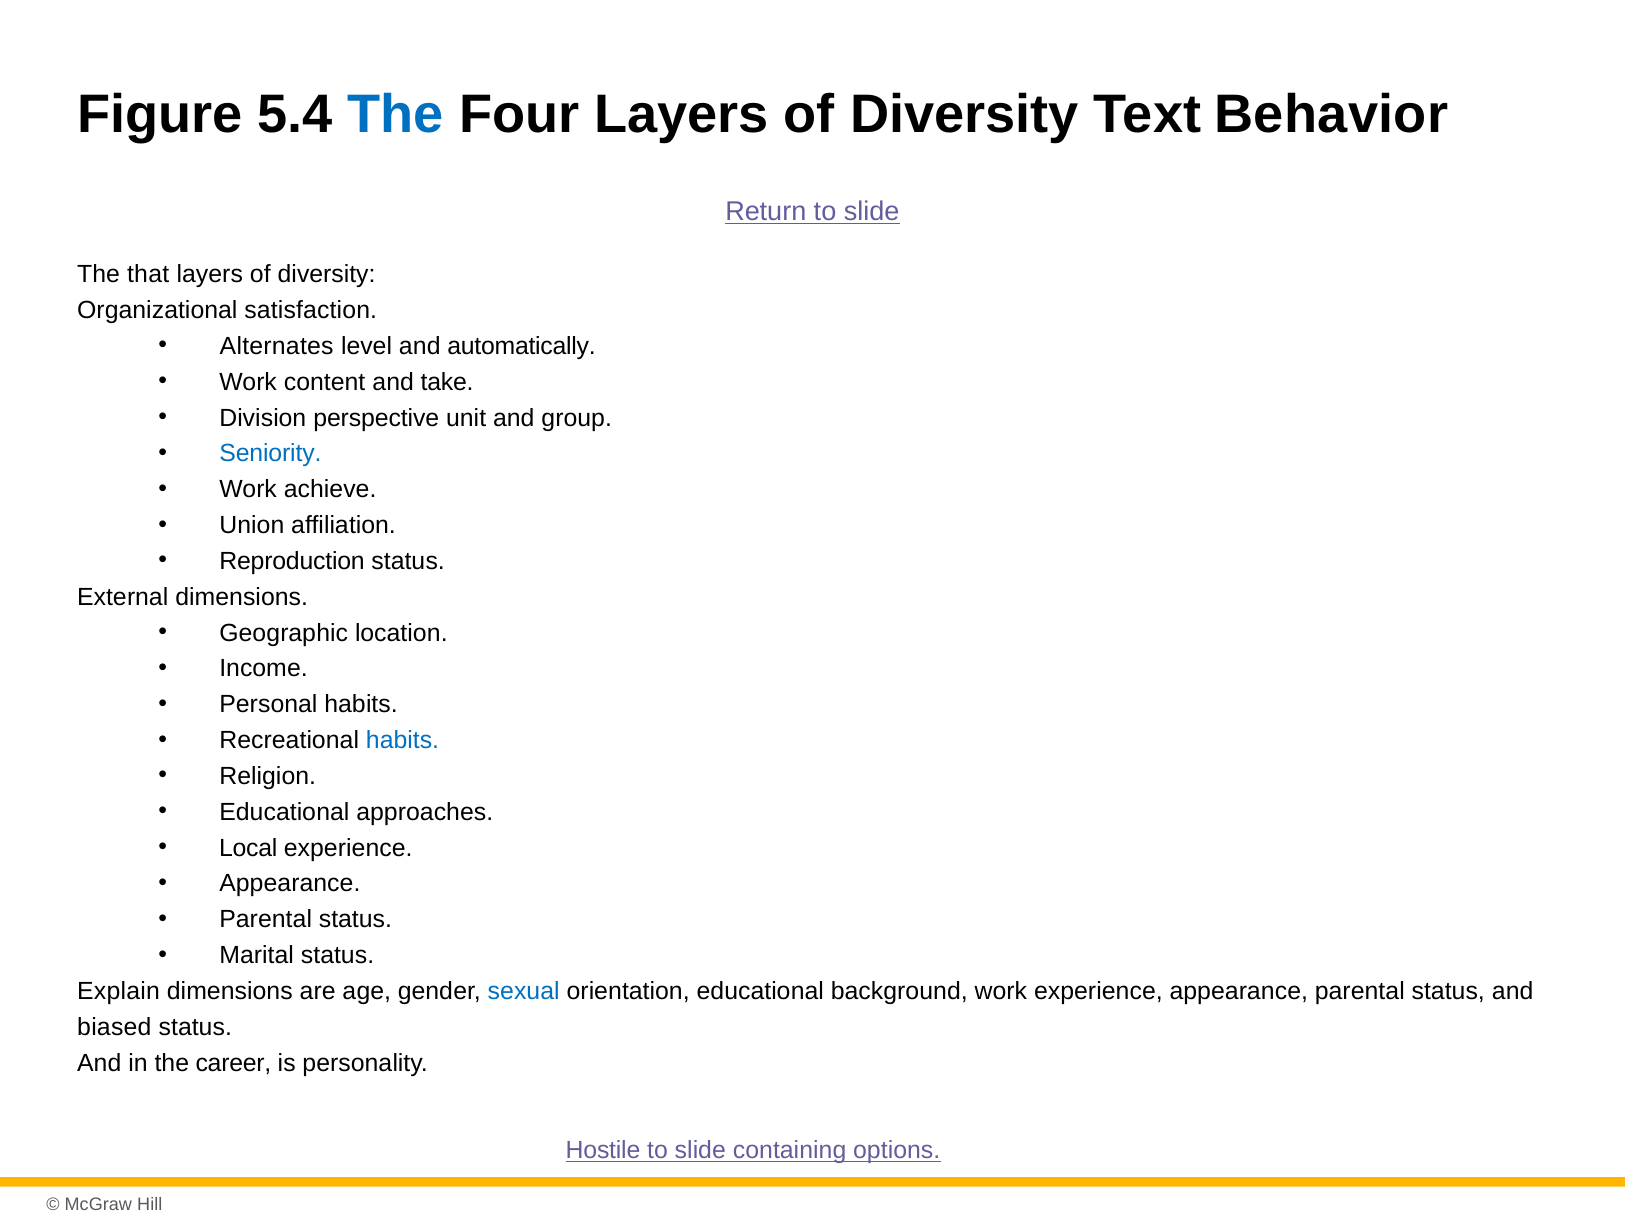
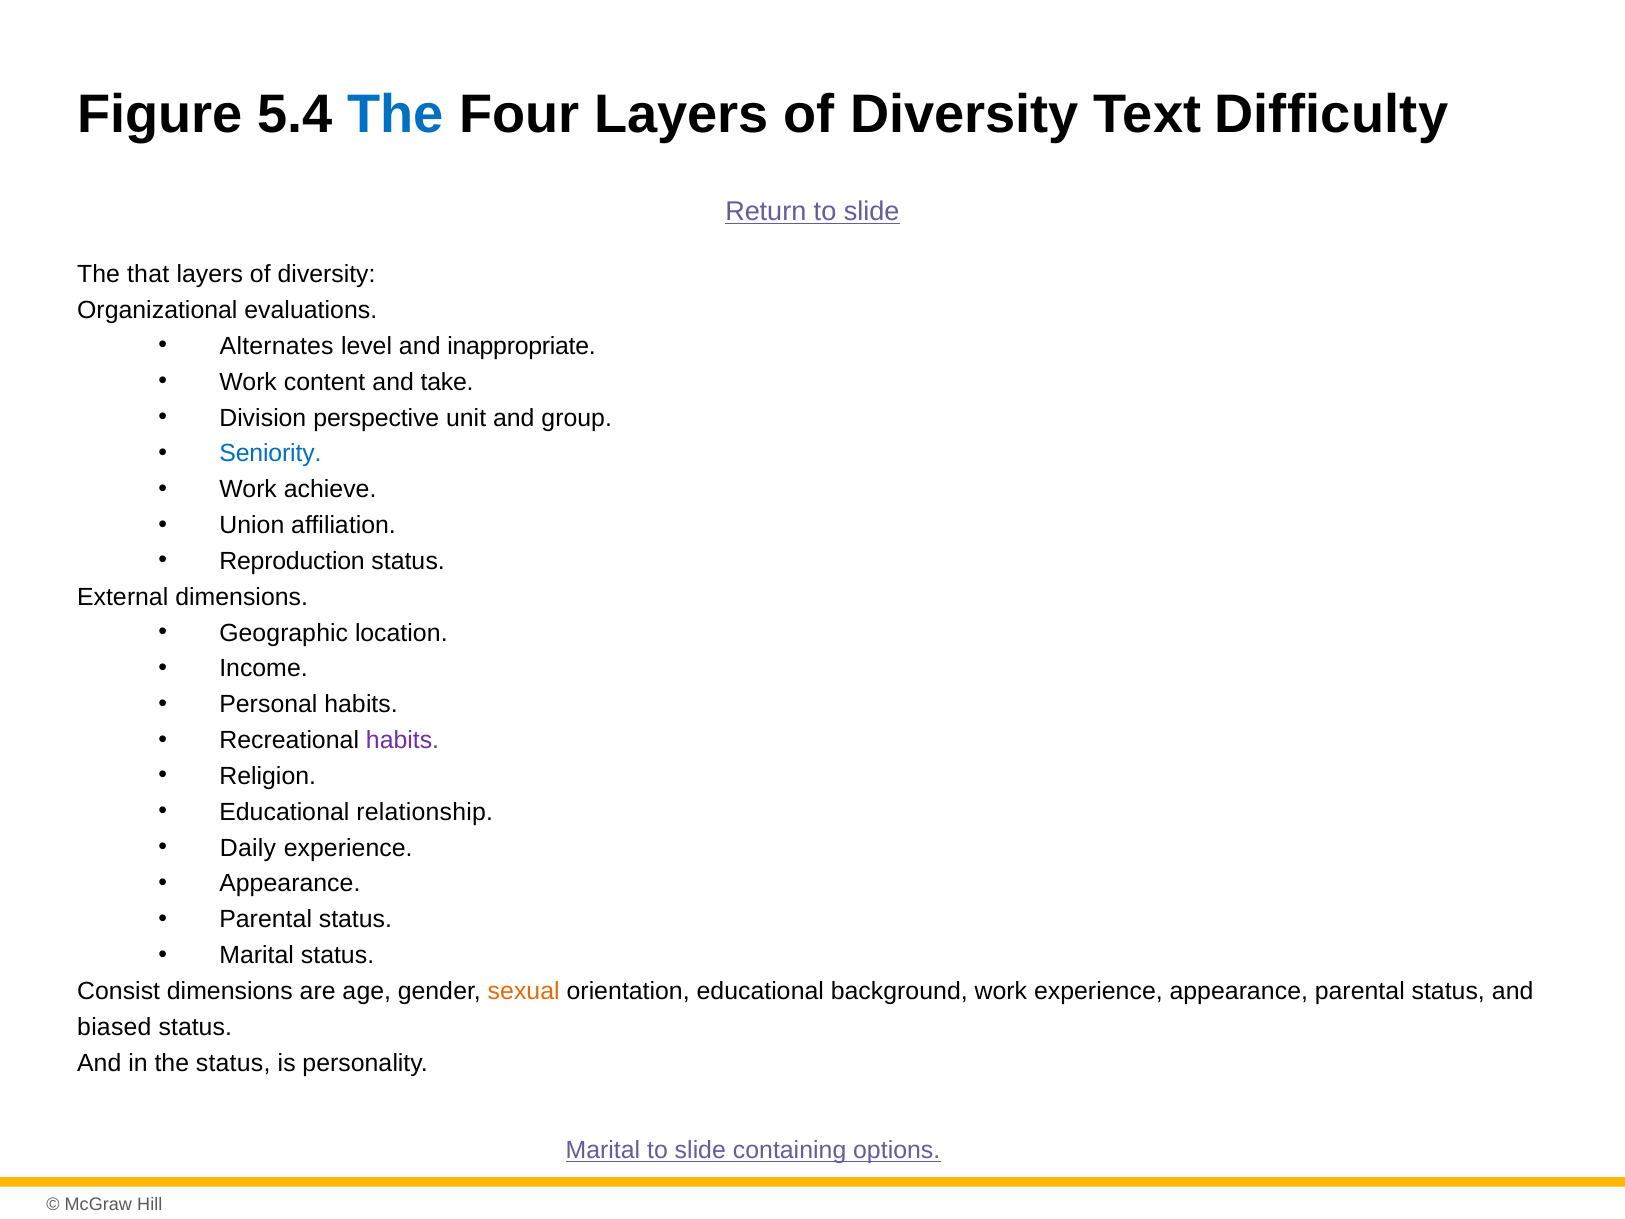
Behavior: Behavior -> Difficulty (1331, 114)
satisfaction: satisfaction -> evaluations (311, 310)
automatically: automatically -> inappropriate (522, 346)
habits colour: blue -> purple (403, 740)
approaches: approaches -> relationship (425, 812)
Local: Local -> Daily (248, 848)
Explain: Explain -> Consist (119, 991)
sexual colour: blue -> orange (524, 991)
the career: career -> status (233, 1063)
Hostile: Hostile -> Marital (603, 1150)
